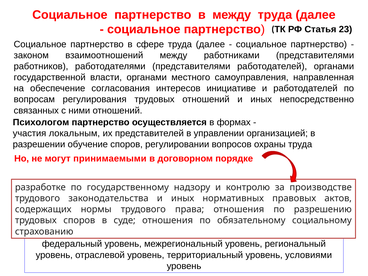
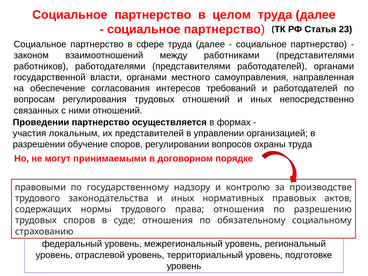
в между: между -> целом (232, 15)
инициативе: инициативе -> требований (231, 88)
Психологом: Психологом -> Проведении (41, 122)
разработке: разработке -> правовыми (40, 187)
условиями: условиями -> подготовке (309, 255)
